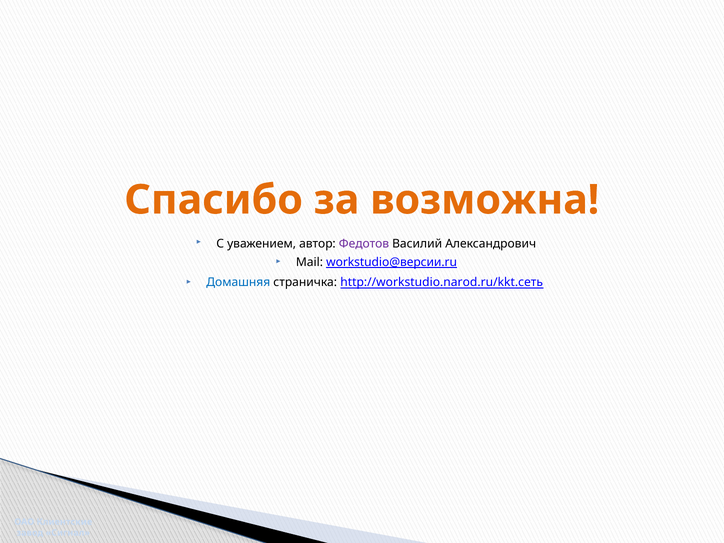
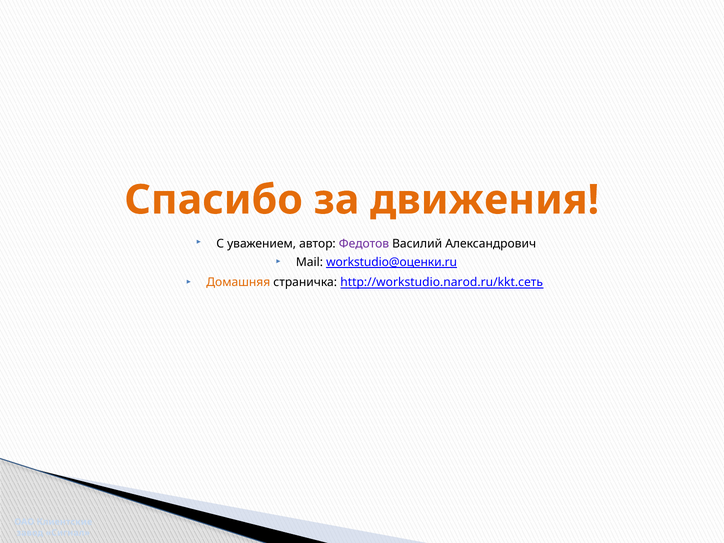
возможна: возможна -> движения (485, 200)
workstudio@версии.ru: workstudio@версии.ru -> workstudio@оценки.ru (392, 262)
Домашняя colour: blue -> orange (238, 282)
